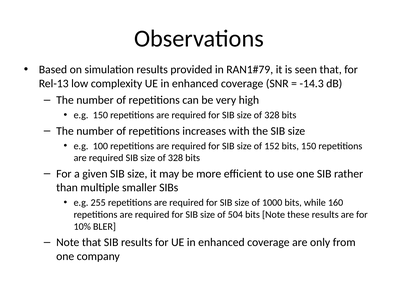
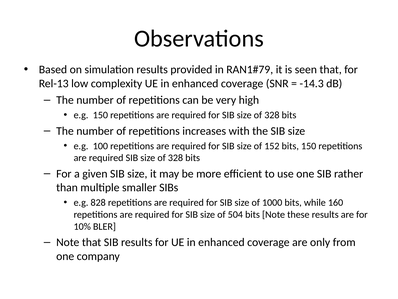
255: 255 -> 828 (98, 202)
